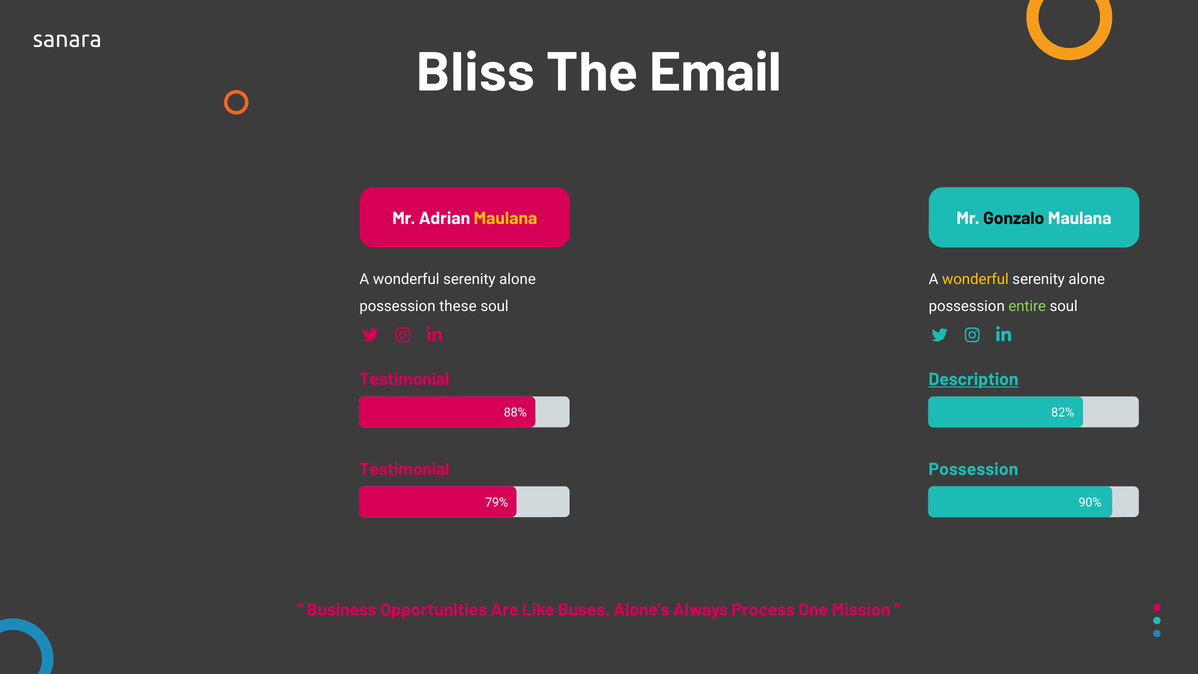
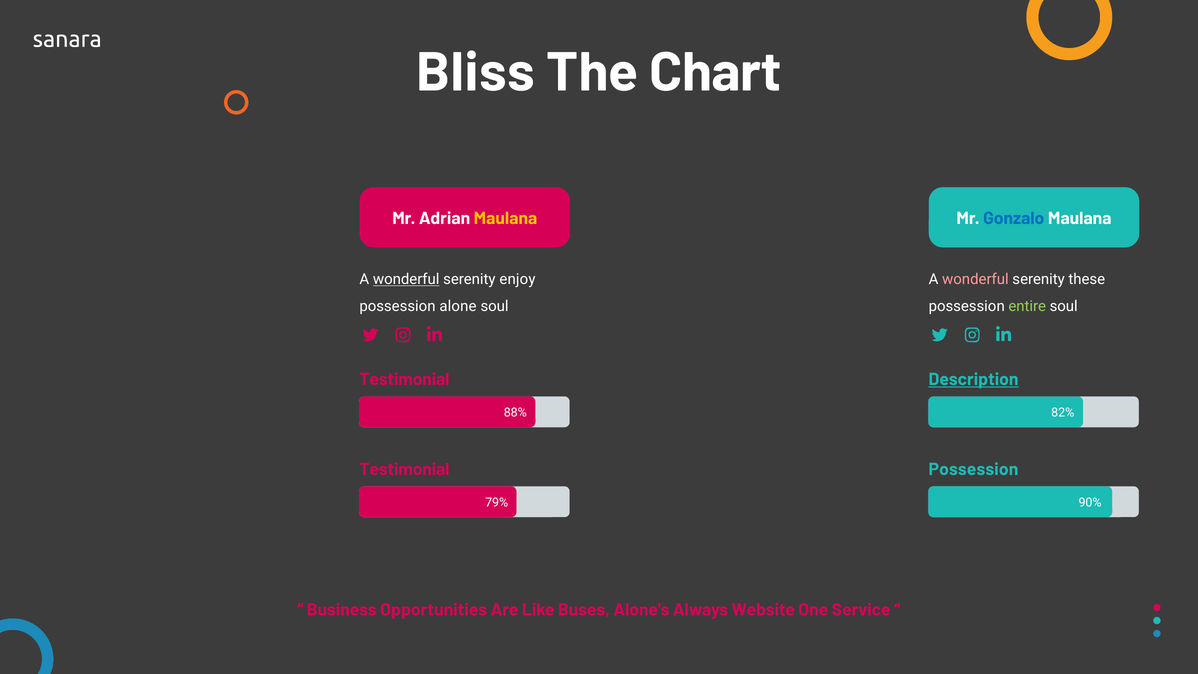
Email: Email -> Chart (716, 73)
Gonzalo colour: black -> blue (1014, 218)
wonderful underline: none -> present (406, 279)
alone: alone -> enjoy (517, 279)
wonderful colour: yellow -> pink (975, 279)
alone: alone -> these (1087, 279)
these: these -> alone (458, 306)
Process: Process -> Website (763, 610)
Mission: Mission -> Service (861, 610)
